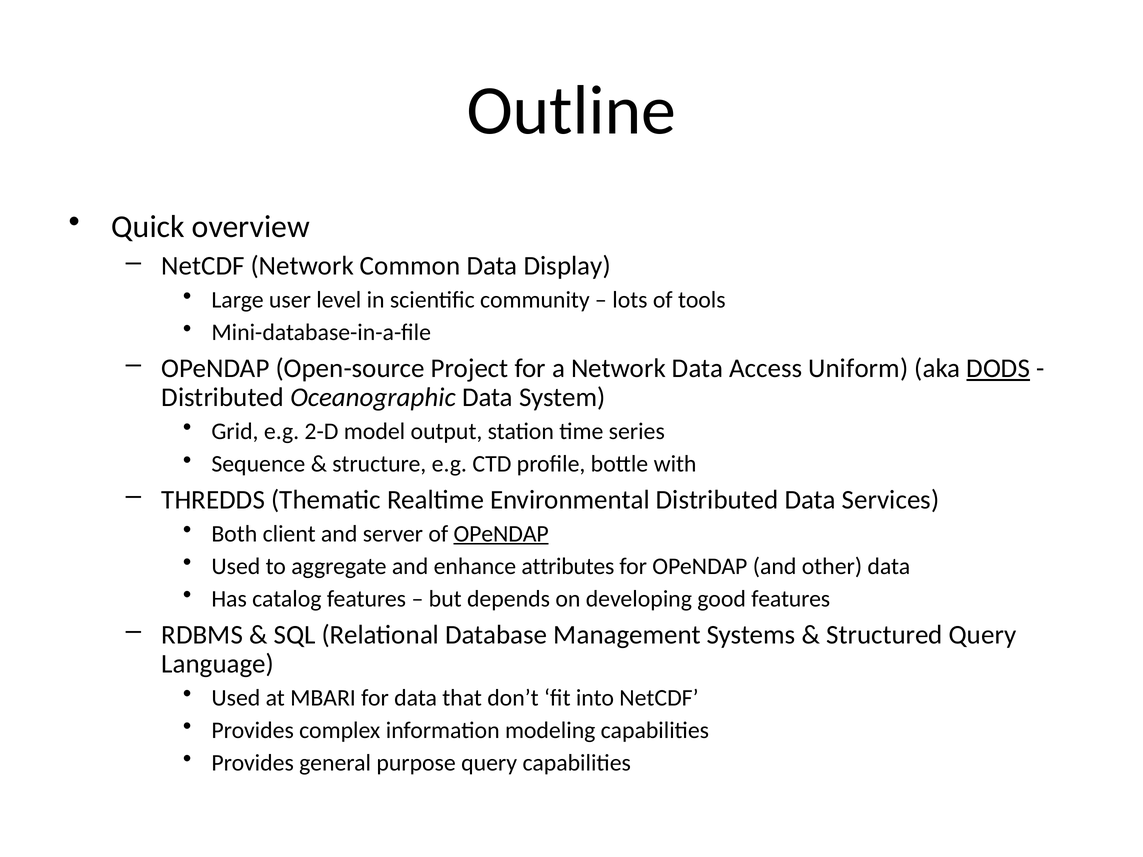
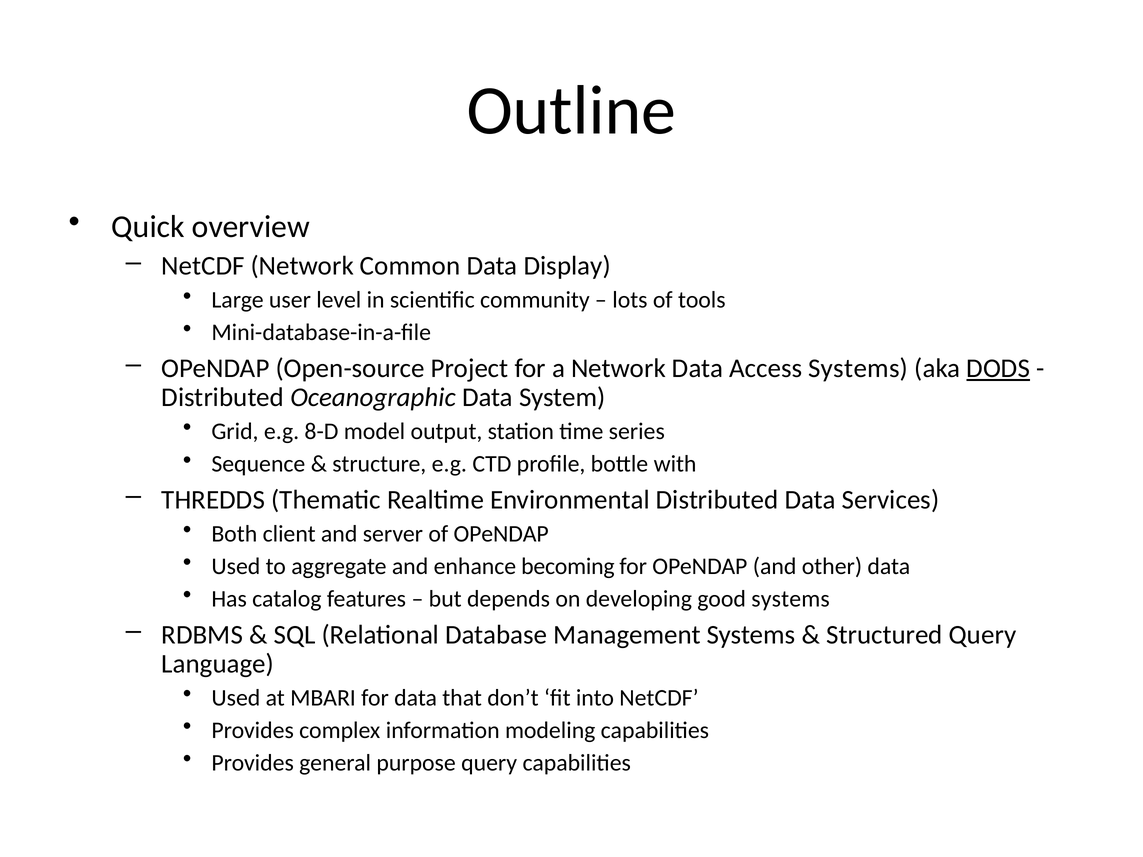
Access Uniform: Uniform -> Systems (858, 368)
2-D: 2-D -> 8-D (321, 431)
OPeNDAP underline: present -> none (501, 534)
attributes: attributes -> becoming (568, 566)
good features: features -> systems (791, 599)
